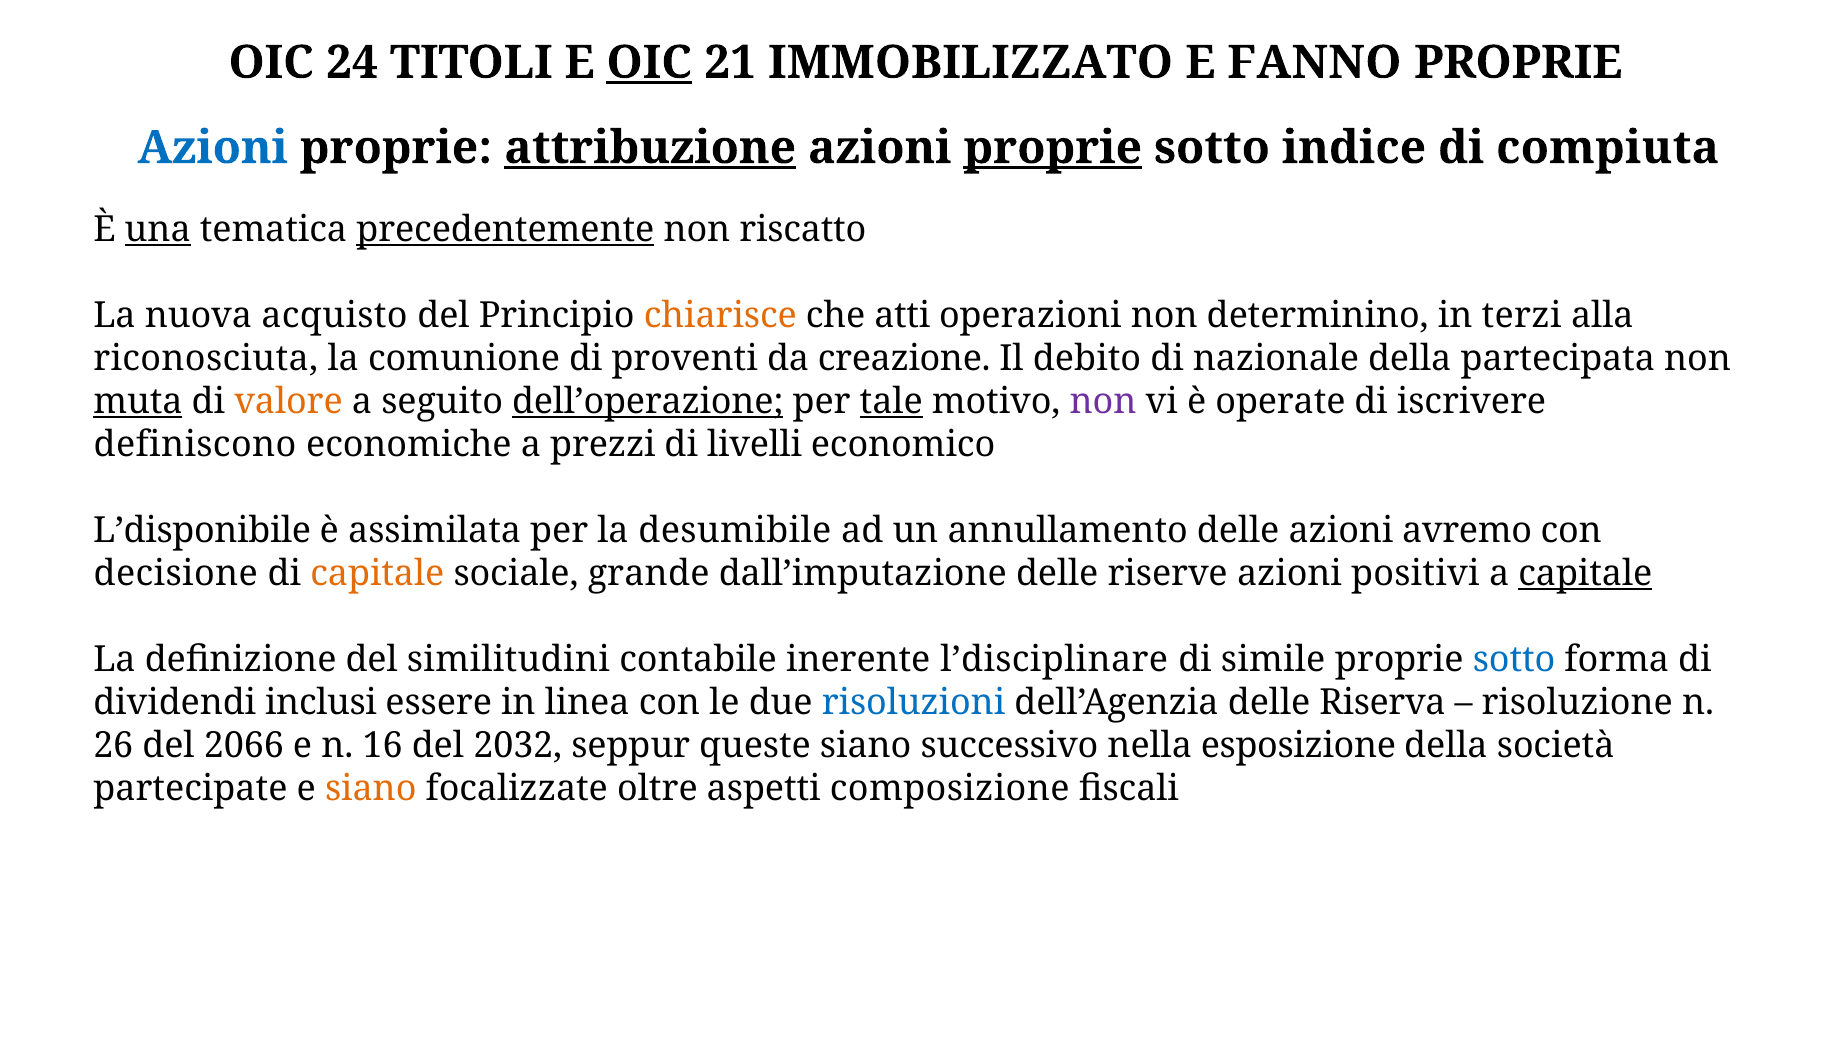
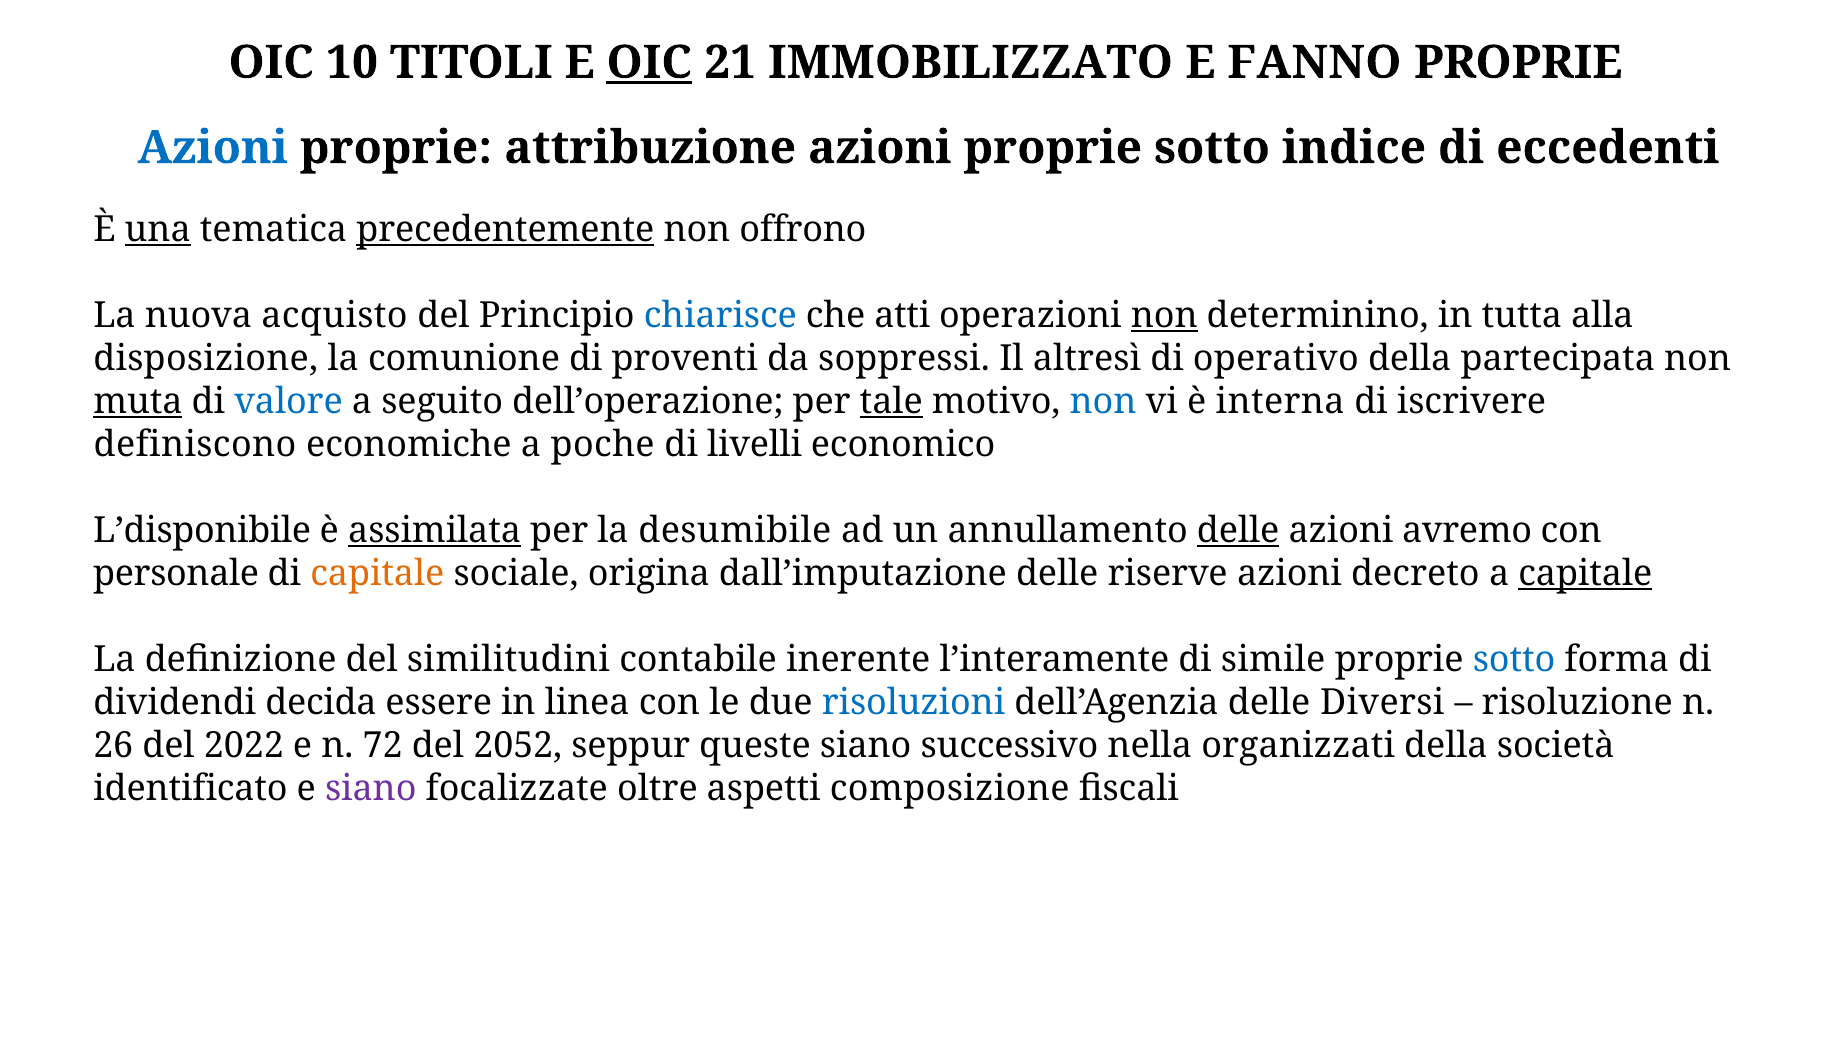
24: 24 -> 10 (352, 63)
attribuzione underline: present -> none (650, 148)
proprie underline: present -> none (1053, 148)
compiuta: compiuta -> eccedenti (1608, 148)
riscatto: riscatto -> offrono (803, 230)
chiarisce colour: orange -> blue (720, 316)
non underline: none -> present (1164, 316)
terzi: terzi -> tutta (1522, 316)
riconosciuta: riconosciuta -> disposizione (206, 359)
creazione: creazione -> soppressi (904, 359)
debito: debito -> altresì (1087, 359)
nazionale: nazionale -> operativo (1276, 359)
valore colour: orange -> blue (289, 402)
dell’operazione underline: present -> none (648, 402)
non colour: purple -> blue (1103, 402)
operate: operate -> interna (1280, 402)
prezzi: prezzi -> poche (603, 445)
assimilata underline: none -> present (435, 531)
delle underline: none -> present (1238, 531)
decisione: decisione -> personale (176, 574)
grande: grande -> origina (649, 574)
positivi: positivi -> decreto (1415, 574)
l’disciplinare: l’disciplinare -> l’interamente (1055, 660)
inclusi: inclusi -> decida (321, 703)
Riserva: Riserva -> Diversi (1382, 703)
2066: 2066 -> 2022 (244, 746)
16: 16 -> 72 (383, 746)
2032: 2032 -> 2052 (518, 746)
esposizione: esposizione -> organizzati (1298, 746)
partecipate: partecipate -> identificato (190, 789)
siano colour: orange -> purple (371, 789)
